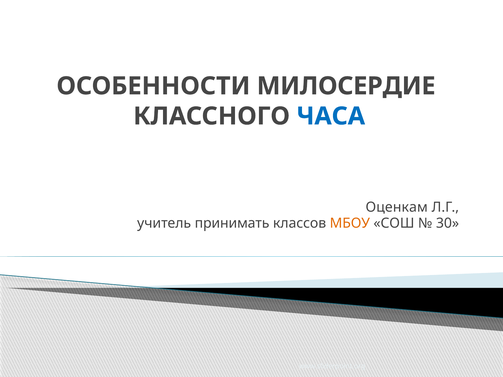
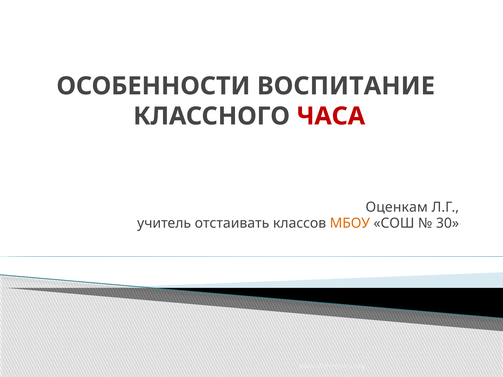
МИЛОСЕРДИЕ: МИЛОСЕРДИЕ -> ВОСПИТАНИЕ (346, 86)
ЧАСА colour: blue -> red (331, 116)
принимать: принимать -> отстаивать (232, 224)
